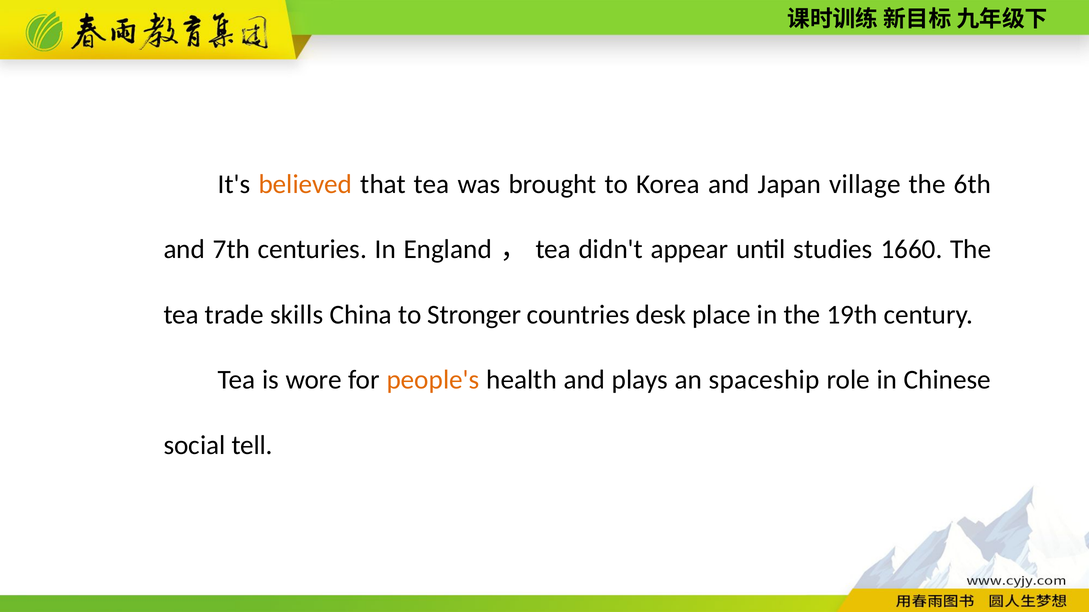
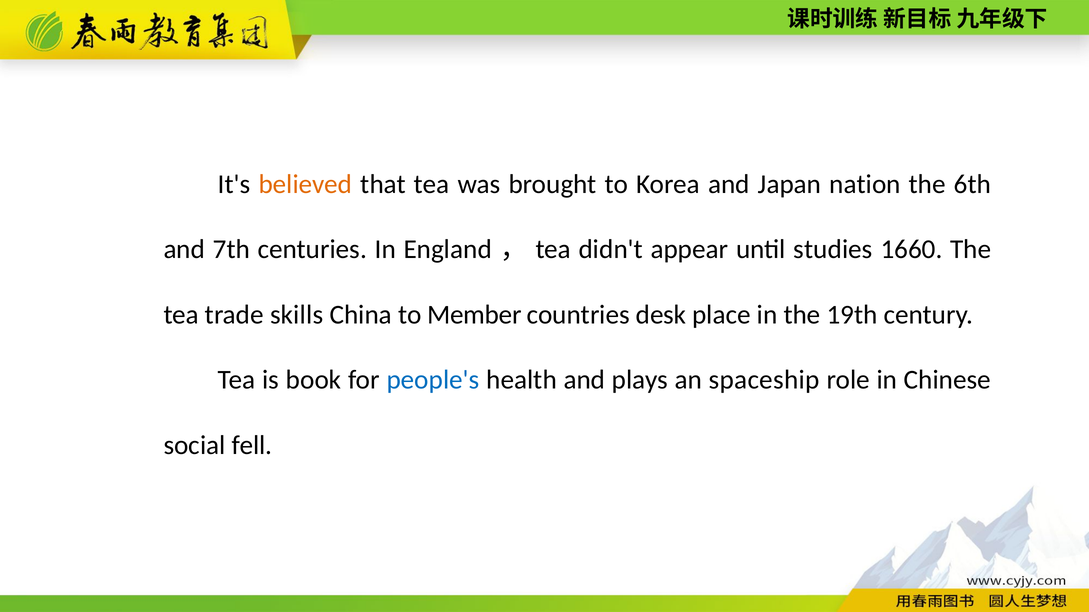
village: village -> nation (865, 184)
Stronger: Stronger -> Member (474, 315)
wore: wore -> book (314, 380)
people's colour: orange -> blue (433, 380)
tell: tell -> fell (252, 446)
